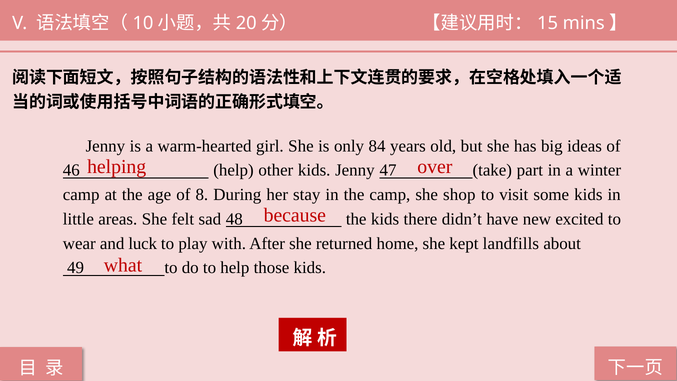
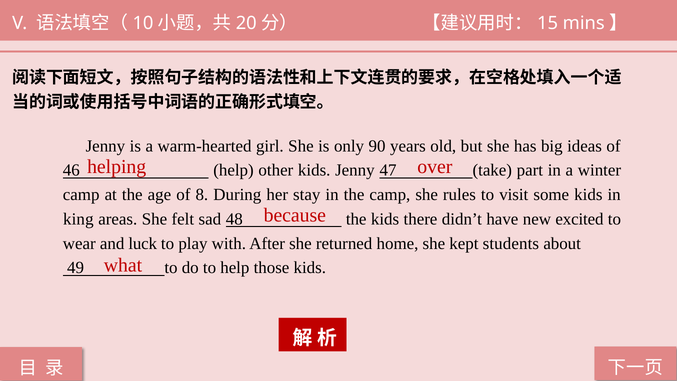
84: 84 -> 90 (377, 146)
shop: shop -> rules (459, 195)
little: little -> king (78, 219)
landfills: landfills -> students (511, 243)
